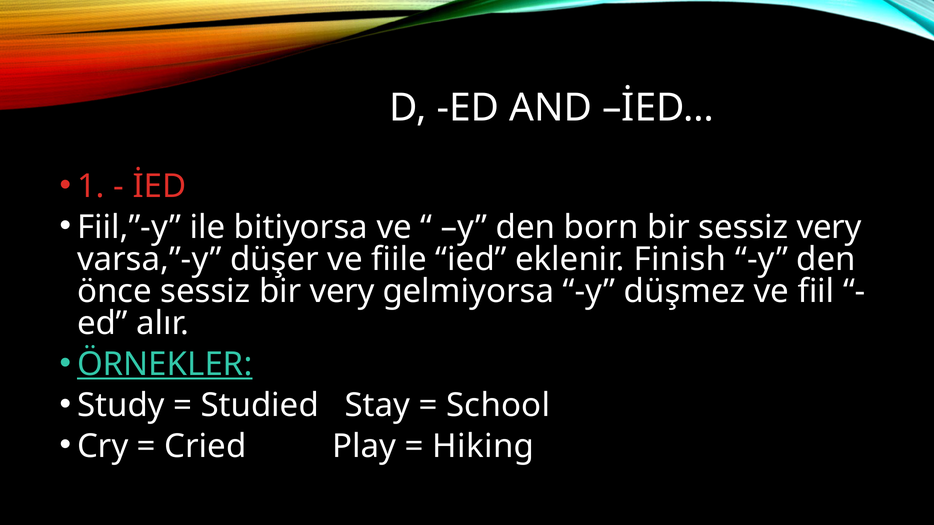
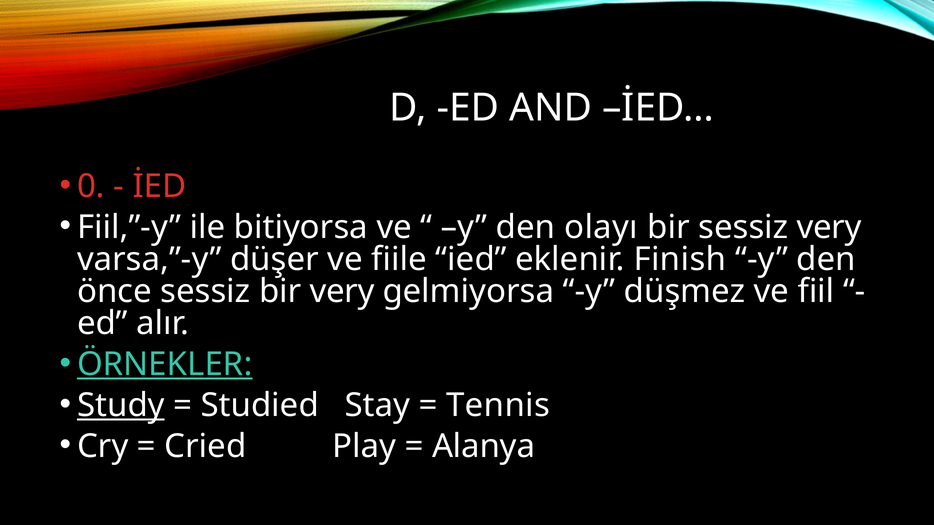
1: 1 -> 0 (91, 186)
born: born -> olayı (601, 227)
Study underline: none -> present (121, 406)
School: School -> Tennis (498, 406)
Hiking: Hiking -> Alanya (484, 446)
